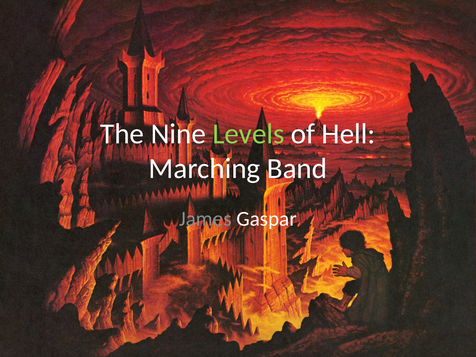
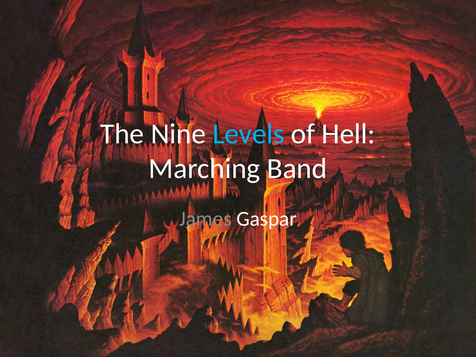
Levels colour: light green -> light blue (248, 134)
